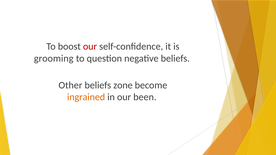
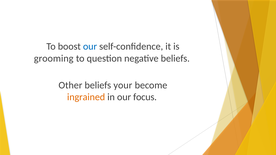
our colour: red -> blue (90, 47)
zone: zone -> your (123, 85)
been: been -> focus (145, 97)
